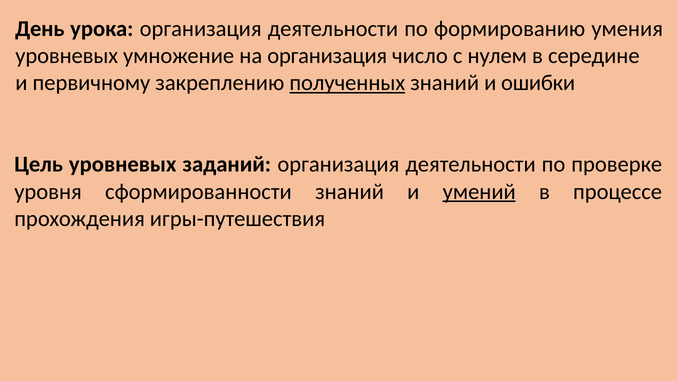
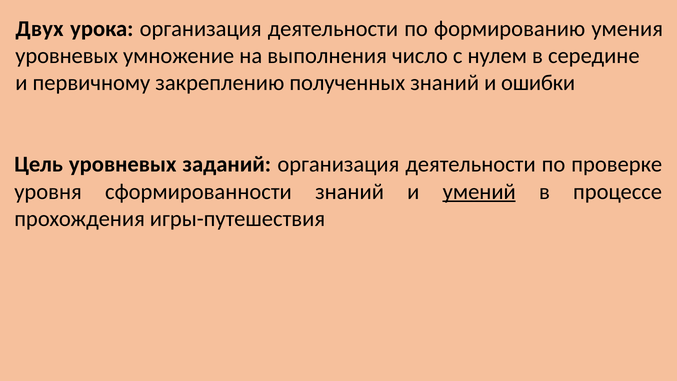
День: День -> Двух (40, 29)
на организация: организация -> выполнения (327, 56)
полученных underline: present -> none (347, 83)
